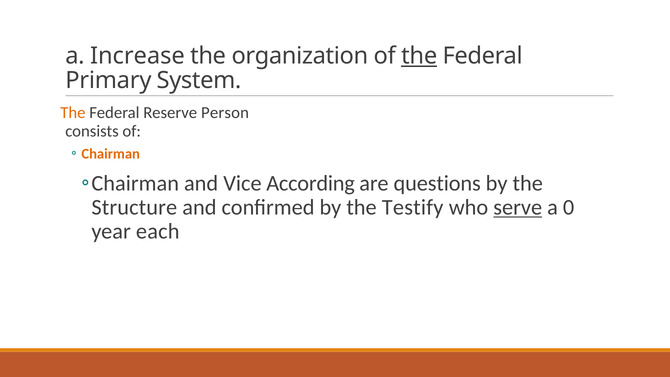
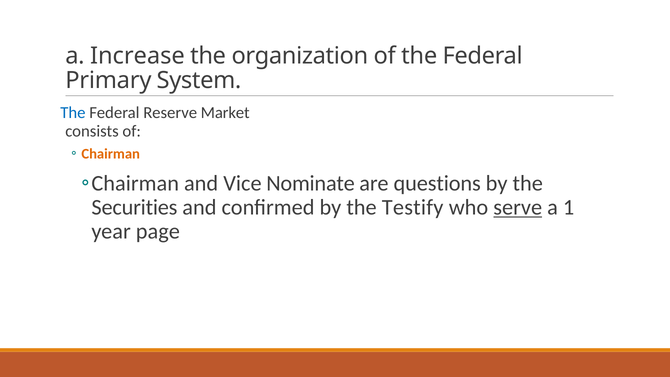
the underline: present -> none (419, 56)
The colour: orange -> blue (73, 113)
Person: Person -> Market (225, 113)
According: According -> Nominate (311, 183)
Structure: Structure -> Securities (134, 207)
0: 0 -> 1 (569, 207)
each: each -> page (158, 231)
